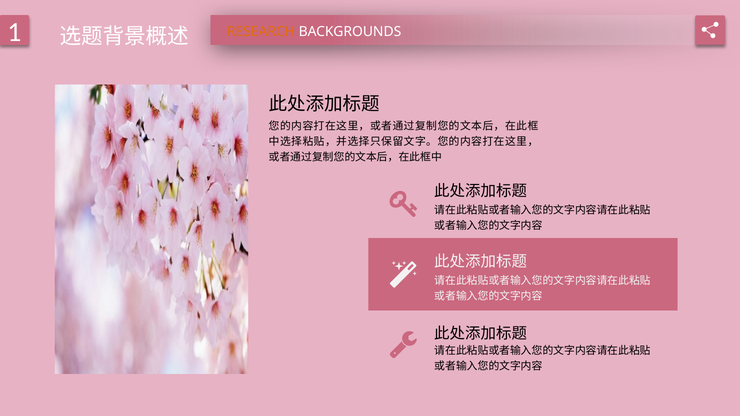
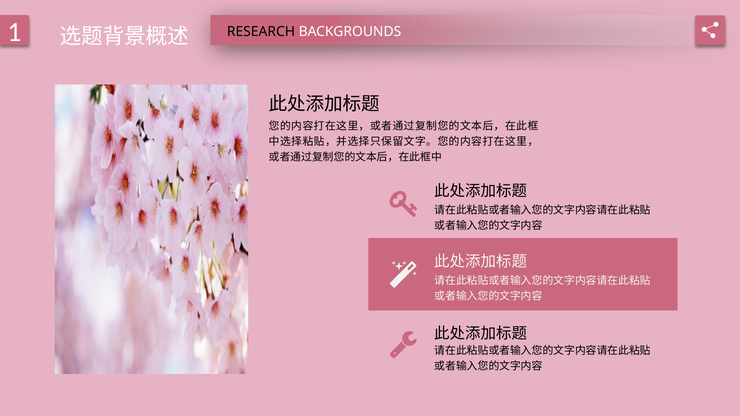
RESEARCH colour: orange -> black (261, 32)
